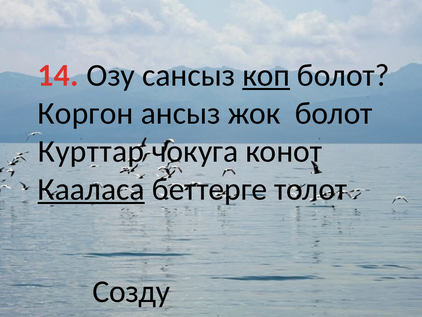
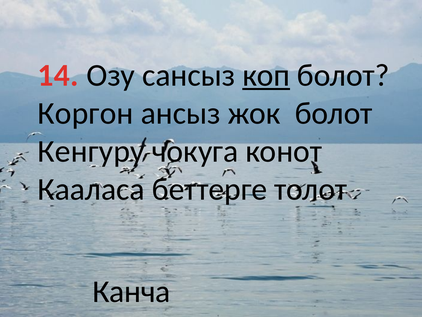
Курттар: Курттар -> Кенгуру (91, 151)
Кааласа underline: present -> none (91, 189)
Созду: Созду -> Канча (131, 291)
